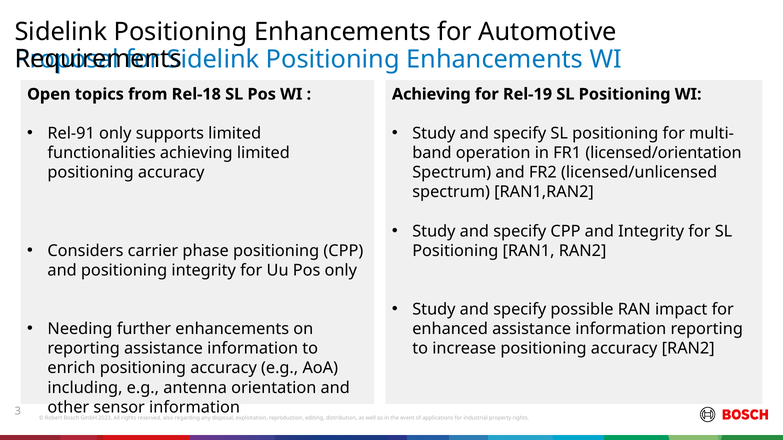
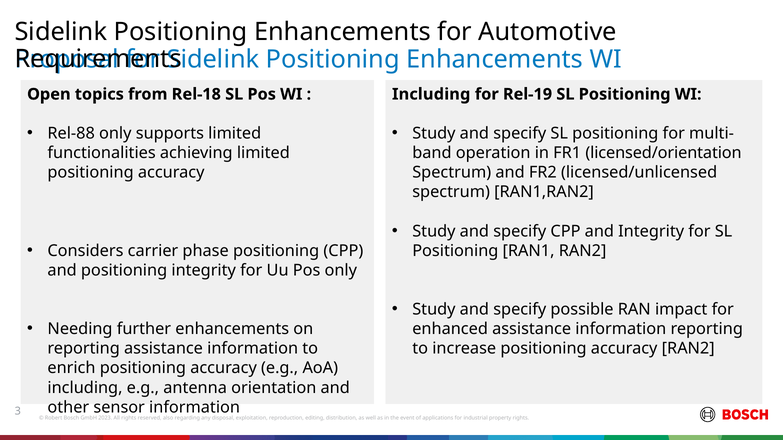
Achieving: Achieving -> Including (431, 94)
Rel-91: Rel-91 -> Rel-88 (71, 134)
